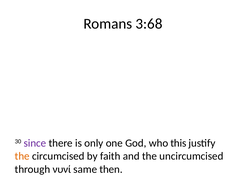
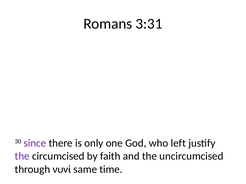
3:68: 3:68 -> 3:31 (149, 24)
this: this -> left (178, 143)
the colour: orange -> purple (22, 157)
then: then -> time (111, 170)
